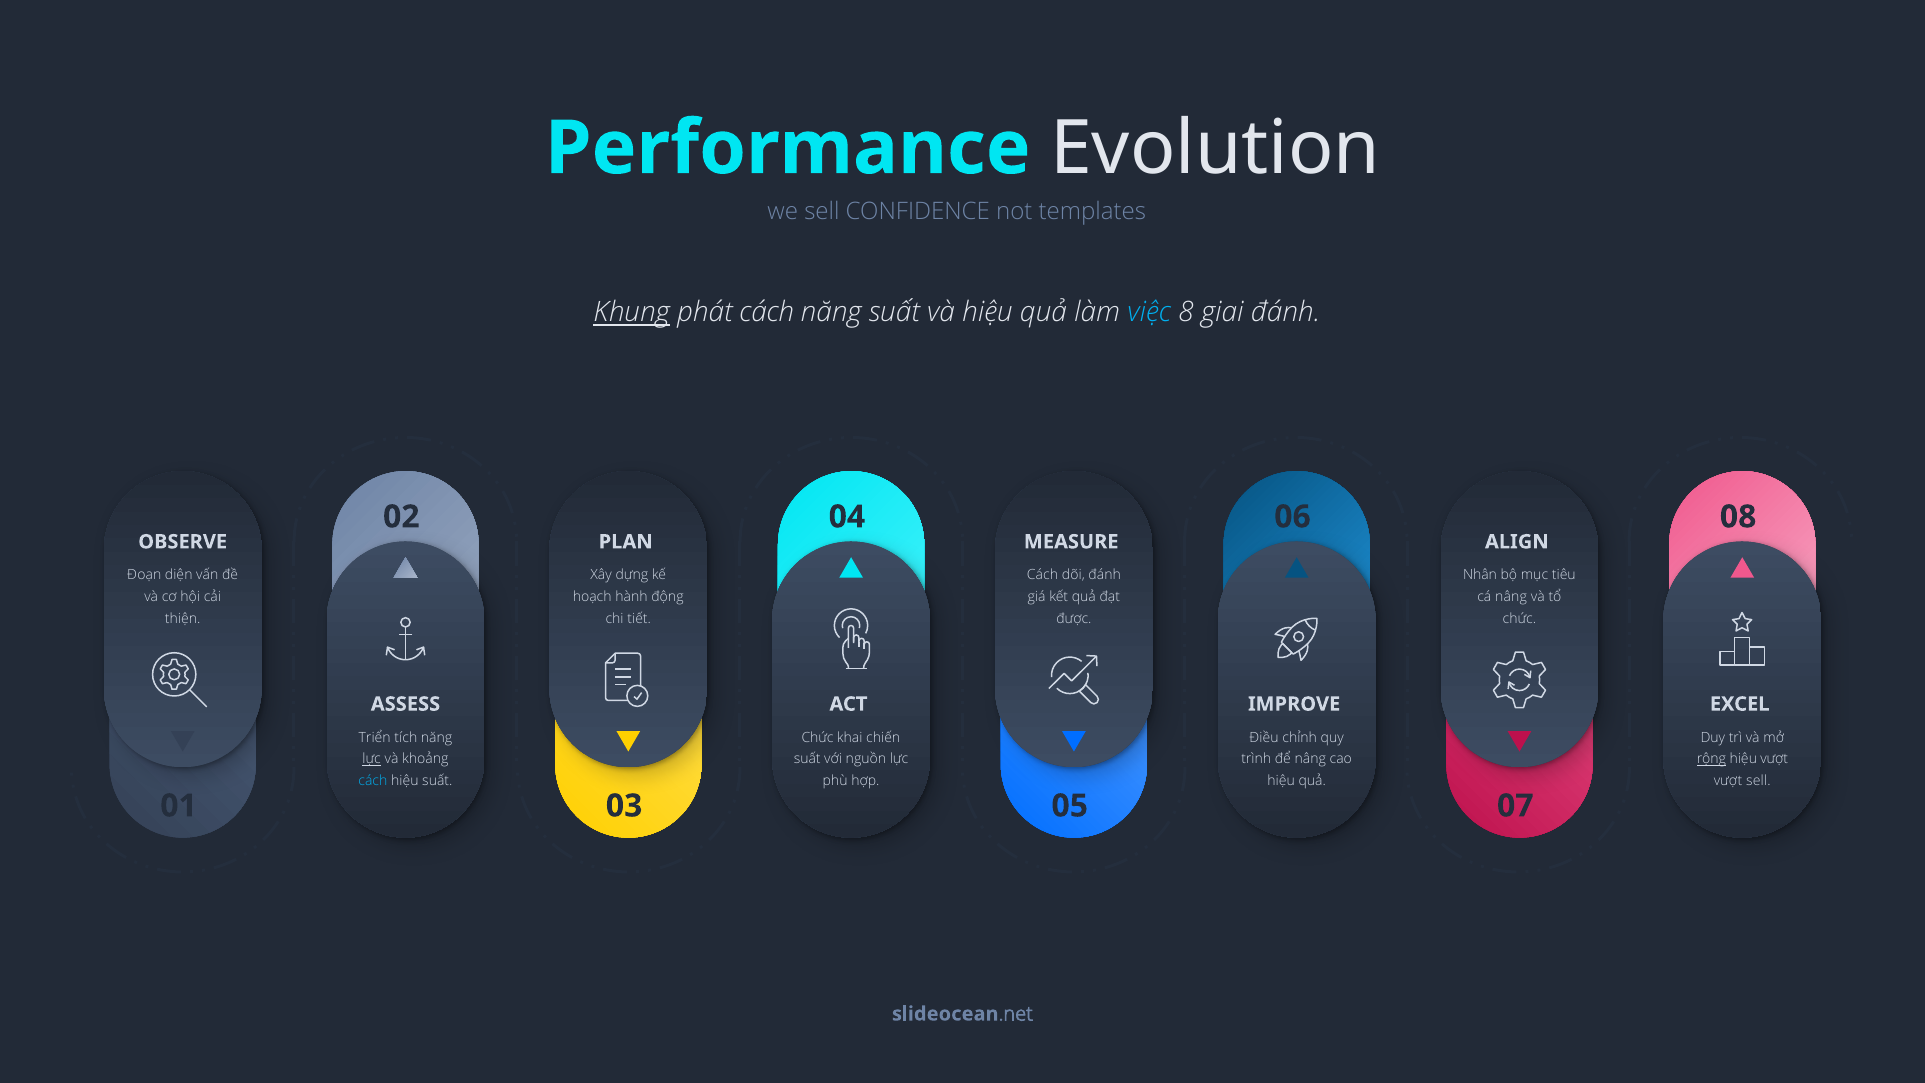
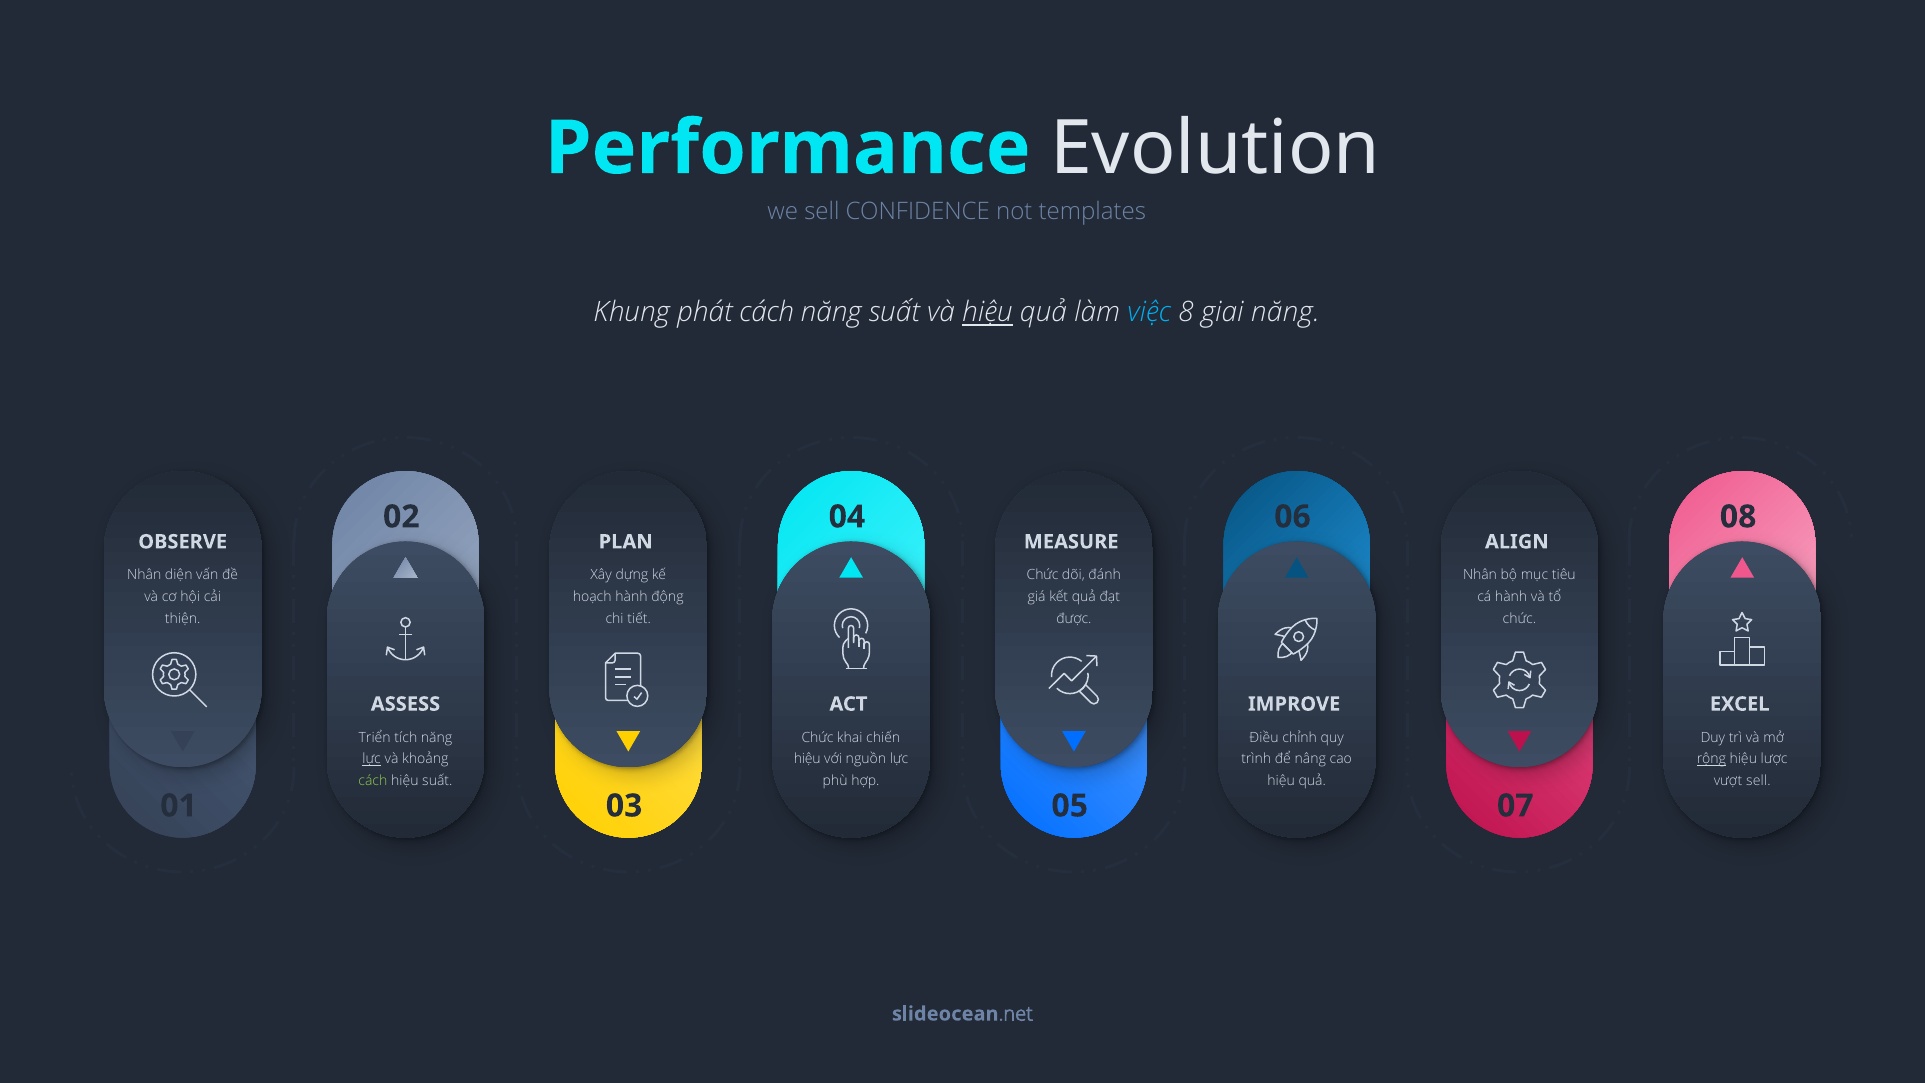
Khung underline: present -> none (632, 313)
hiệu underline: none -> present (987, 313)
giai đánh: đánh -> năng (1285, 313)
Đoạn: Đoạn -> Nhân (144, 575)
Cách: Cách -> Chức (1043, 575)
cá nâng: nâng -> hành (1511, 597)
suất: suất -> hiệu (807, 759)
hiệu vượt: vượt -> lược (1774, 759)
cách colour: light blue -> light green (373, 781)
